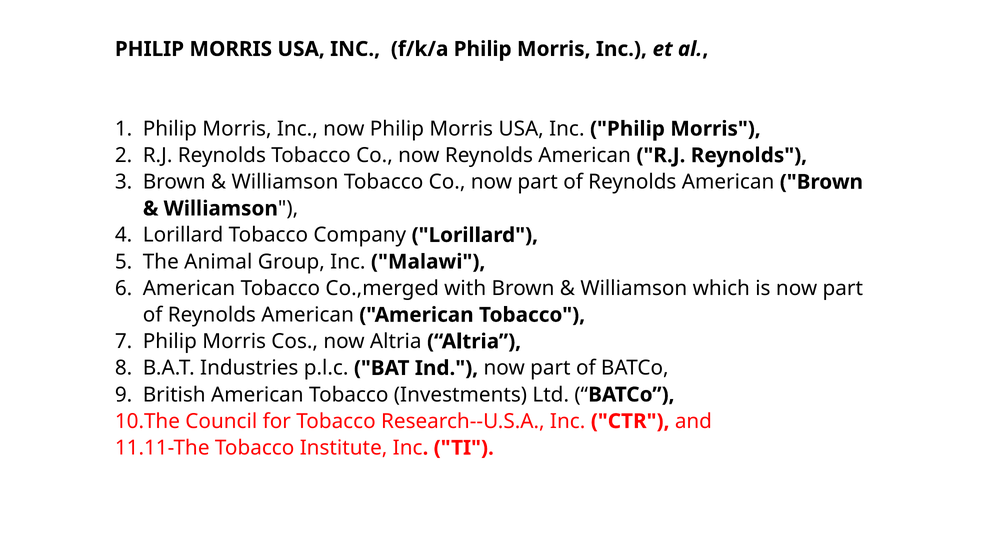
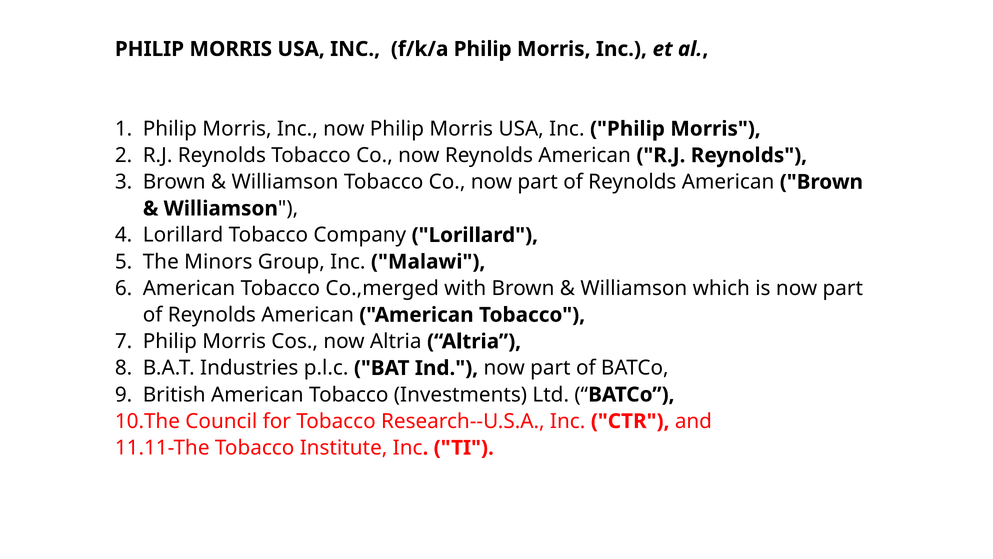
Animal: Animal -> Minors (218, 262)
